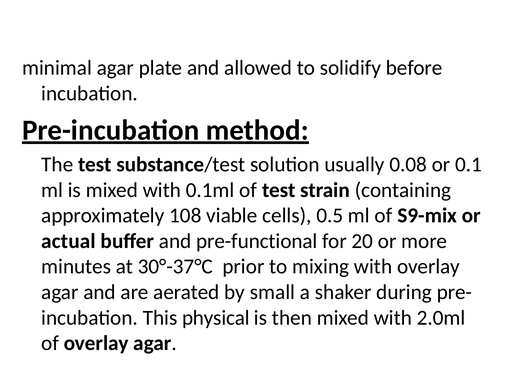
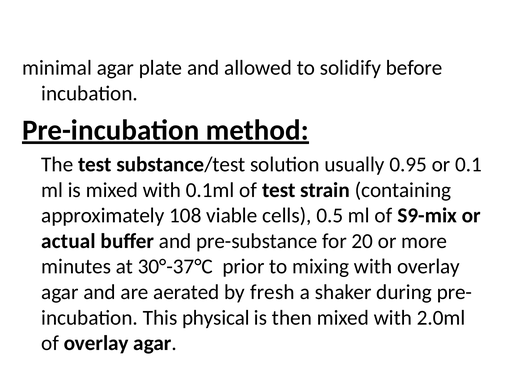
0.08: 0.08 -> 0.95 (408, 164)
pre-functional: pre-functional -> pre-substance (257, 241)
small: small -> fresh (272, 292)
